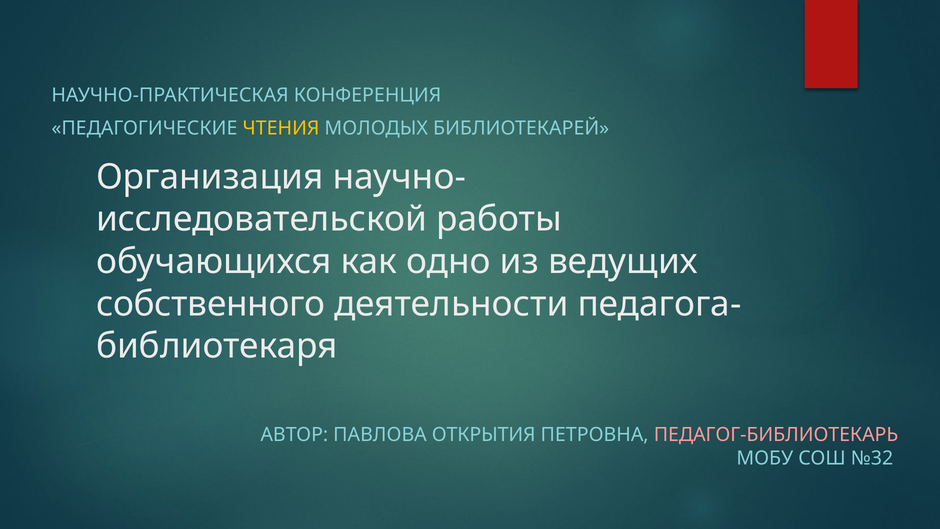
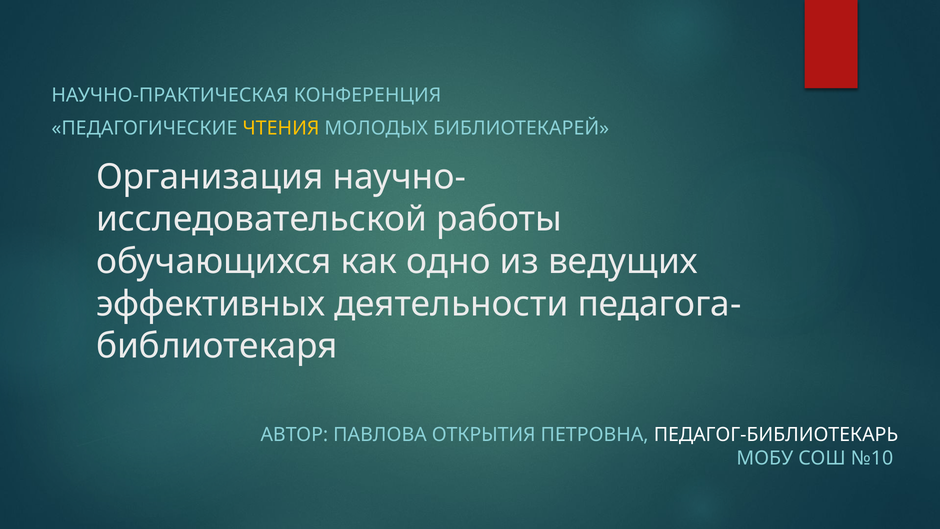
собственного: собственного -> эффективных (211, 304)
ПЕДАГОГ-БИБЛИОТЕКАРЬ colour: pink -> white (776, 434)
№32: №32 -> №10 (872, 458)
